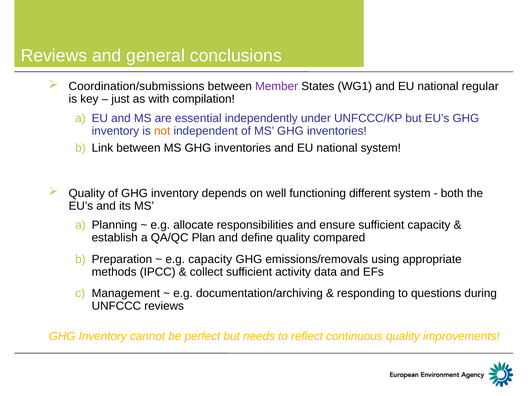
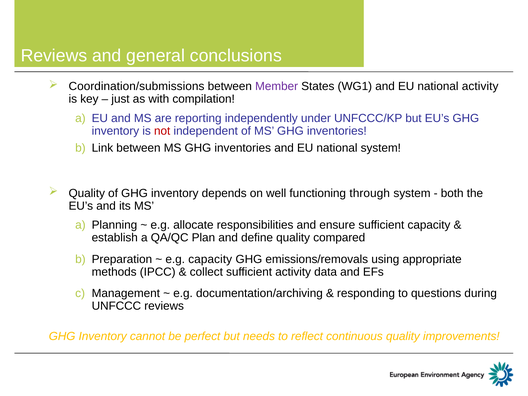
national regular: regular -> activity (480, 86)
essential: essential -> reporting (198, 118)
not colour: orange -> red (162, 131)
different: different -> through (370, 193)
